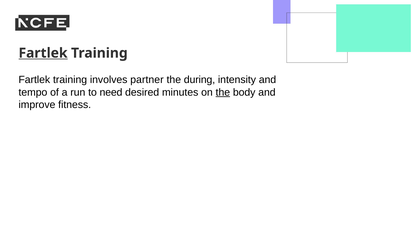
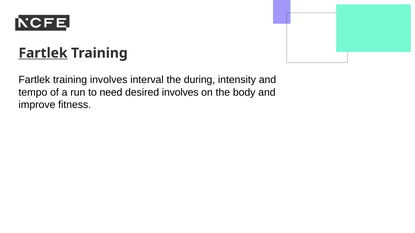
partner: partner -> interval (147, 80)
desired minutes: minutes -> involves (180, 92)
the underline: present -> none (223, 92)
